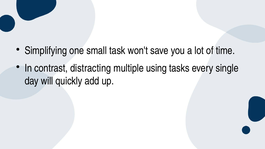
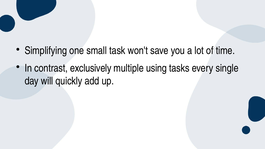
distracting: distracting -> exclusively (91, 68)
